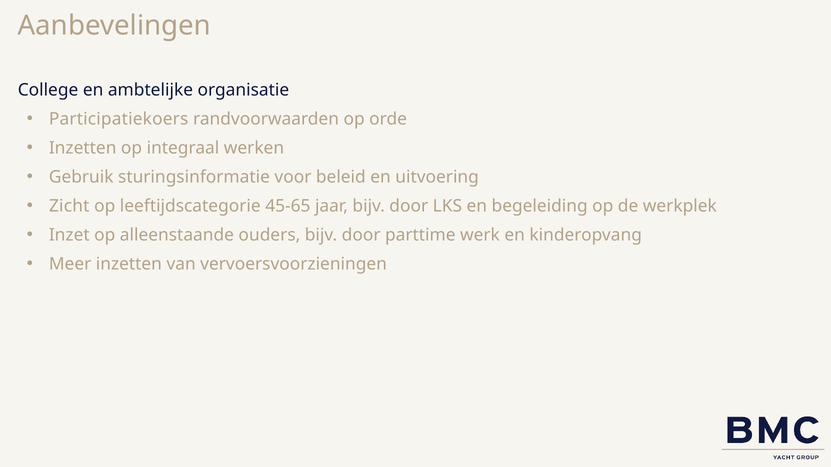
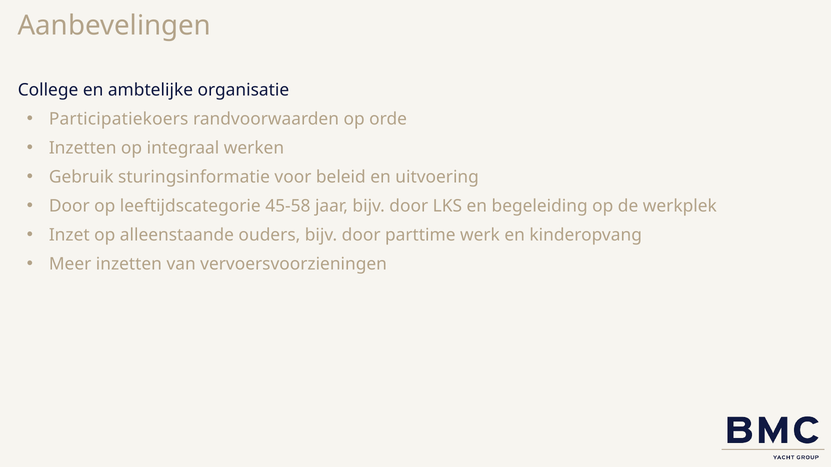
Zicht: Zicht -> Door (69, 206)
45-65: 45-65 -> 45-58 (288, 206)
